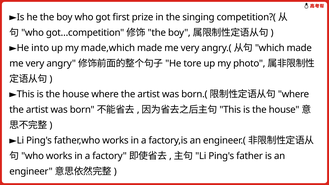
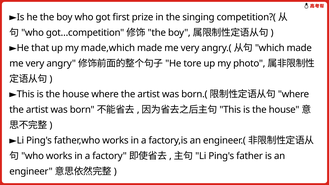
into: into -> that (40, 48)
